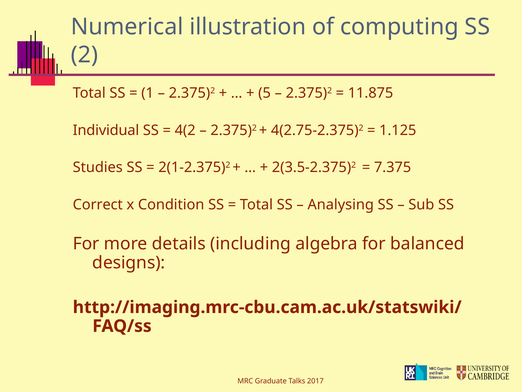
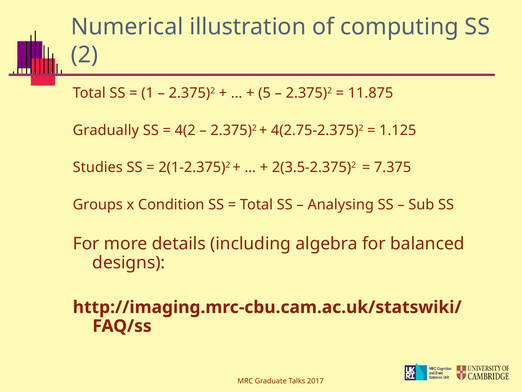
Individual: Individual -> Gradually (106, 130)
Correct: Correct -> Groups (98, 204)
